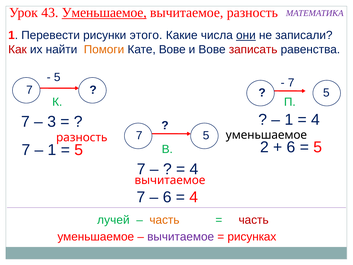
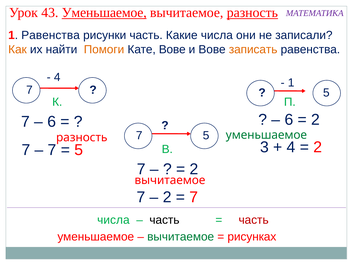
разность underline: none -> present (252, 13)
1 Перевести: Перевести -> Равенства (51, 35)
рисунки этого: этого -> часть (146, 35)
они underline: present -> none (246, 35)
Как colour: red -> orange (17, 49)
записать colour: red -> orange (253, 49)
5: 5 -> 4 (57, 77)
7: 7 -> 1 (291, 83)
1: 1 -> 6 (289, 120)
4: 4 -> 2 (316, 120)
3: 3 -> 6 (52, 122)
уменьшаемое colour: black -> green (266, 135)
1: 1 -> 7 (52, 150)
2: 2 -> 3 (264, 147)
6: 6 -> 4 (291, 147)
5: 5 -> 2 (318, 147)
4: 4 -> 2 (194, 169)
6: 6 -> 2 (167, 197)
4: 4 -> 7 (194, 197)
лучей: лучей -> числа (113, 220)
часть colour: orange -> black (164, 220)
вычитаемое colour: purple -> green (181, 237)
